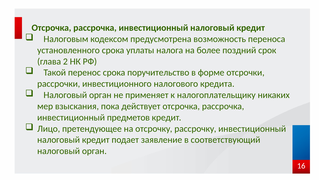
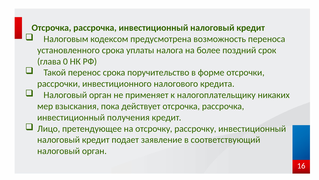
2: 2 -> 0 (65, 61)
предметов: предметов -> получения (128, 117)
